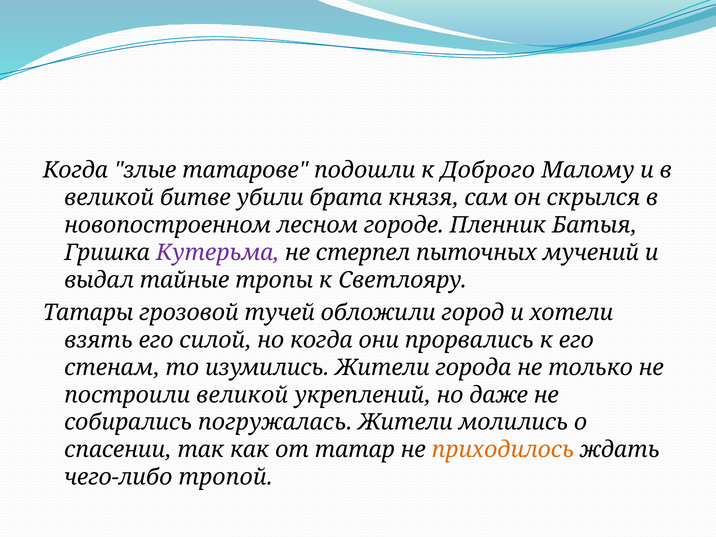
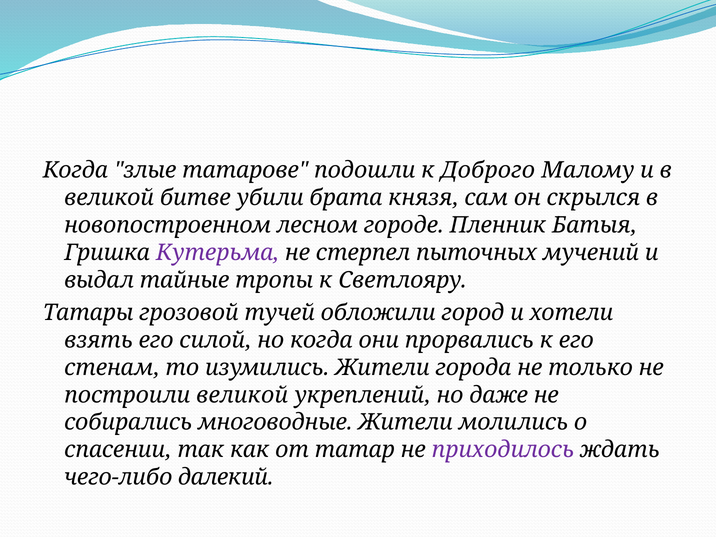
погружалась: погружалась -> многоводные (275, 422)
приходилось colour: orange -> purple (503, 450)
тропой: тропой -> далекий (226, 477)
